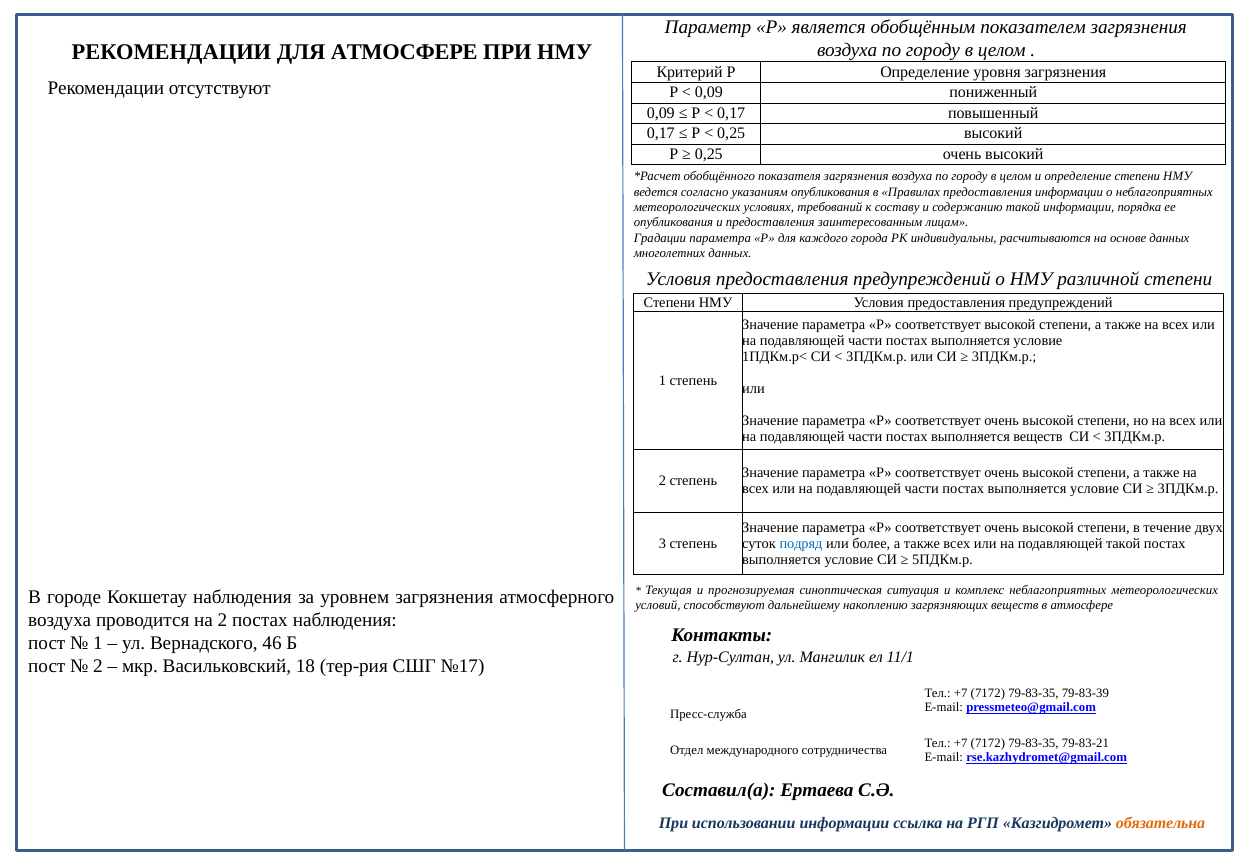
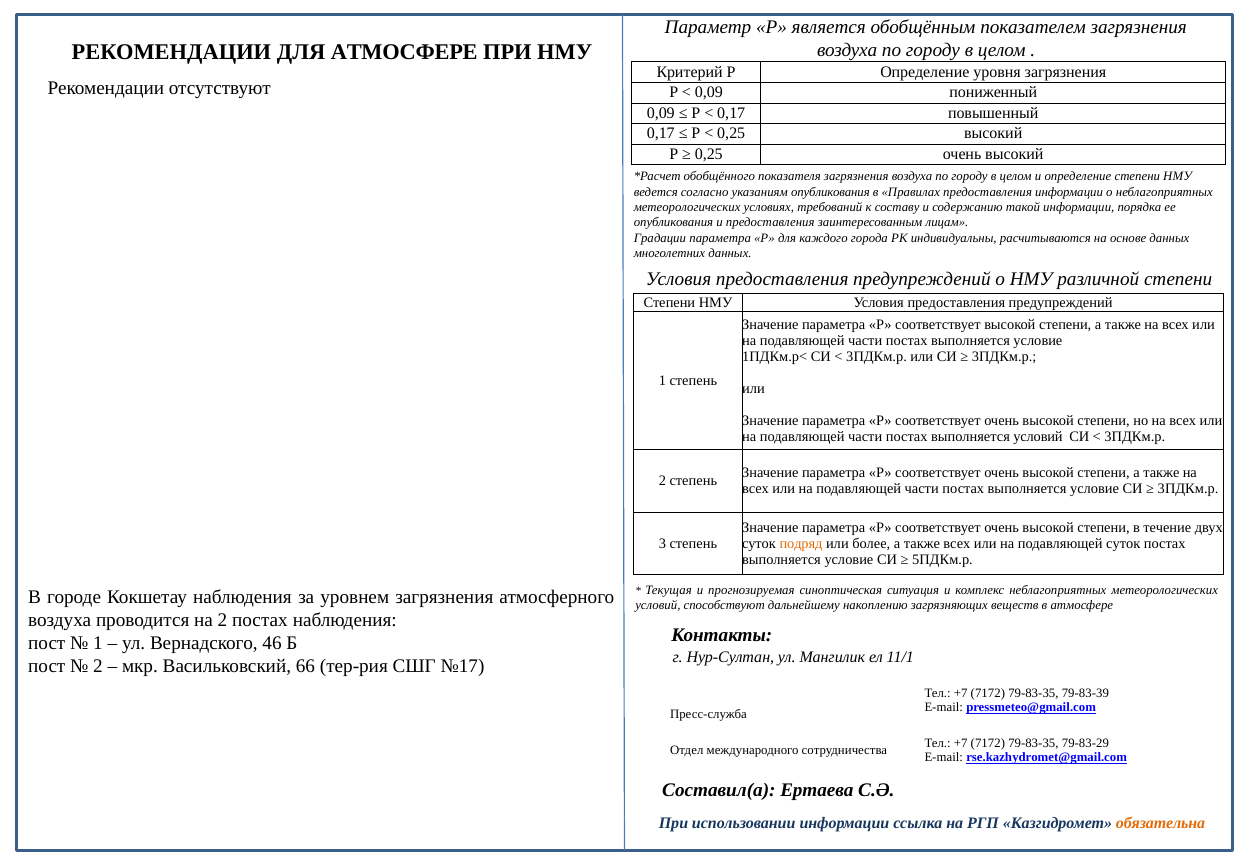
выполняется веществ: веществ -> условий (1038, 436)
подряд colour: blue -> orange (801, 544)
подавляющей такой: такой -> суток (1123, 544)
18: 18 -> 66 (305, 666)
79-83-21: 79-83-21 -> 79-83-29 (1085, 743)
